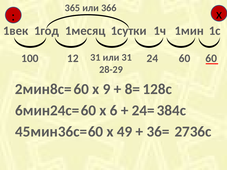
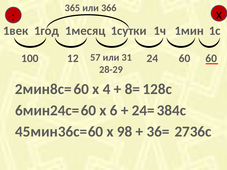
12 31: 31 -> 57 (95, 58)
9: 9 -> 4 (107, 89)
49: 49 -> 98 (125, 132)
